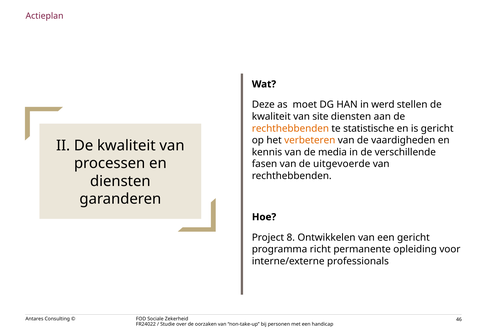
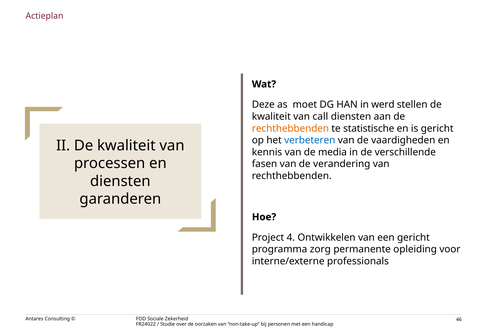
site: site -> call (320, 117)
verbeteren colour: orange -> blue (310, 140)
uitgevoerde: uitgevoerde -> verandering (342, 164)
8: 8 -> 4 (291, 238)
richt: richt -> zorg (320, 250)
